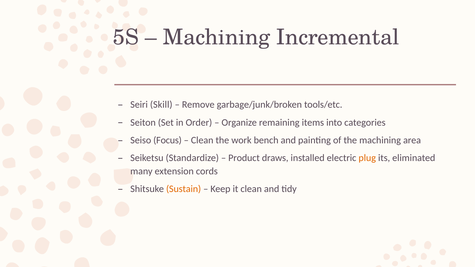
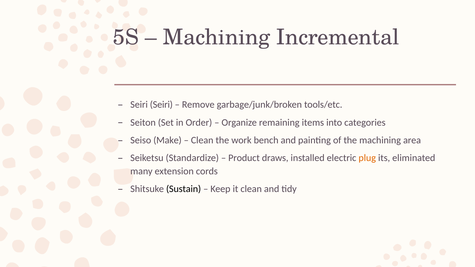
Seiri Skill: Skill -> Seiri (161, 105)
Focus: Focus -> Make (168, 140)
Sustain colour: orange -> black (184, 189)
